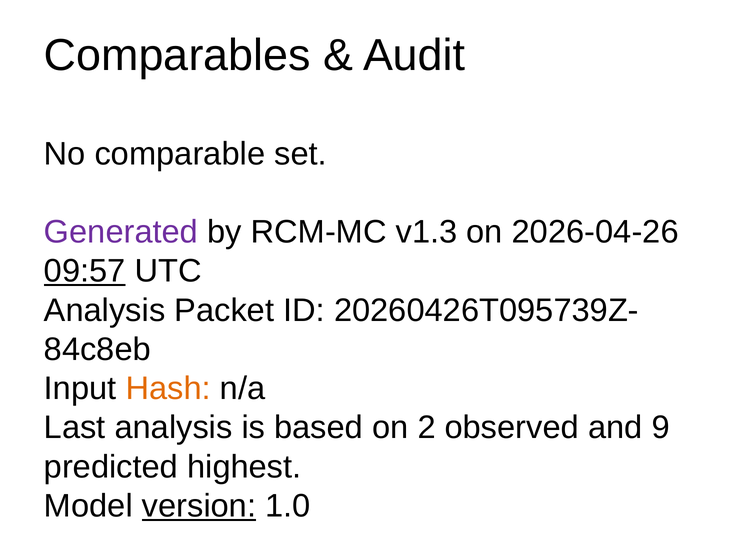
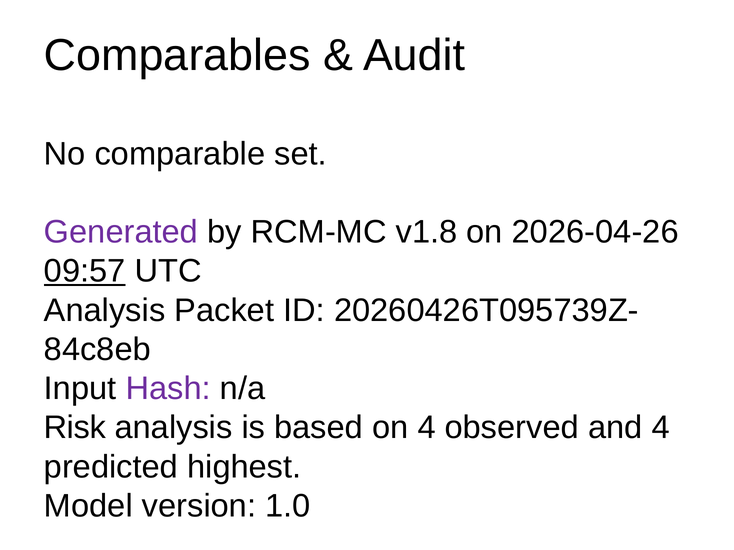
v1.3: v1.3 -> v1.8 (427, 232)
Hash colour: orange -> purple (168, 389)
Last: Last -> Risk (75, 428)
on 2: 2 -> 4 (427, 428)
and 9: 9 -> 4 (661, 428)
version underline: present -> none (199, 506)
